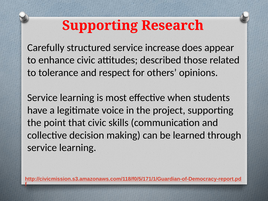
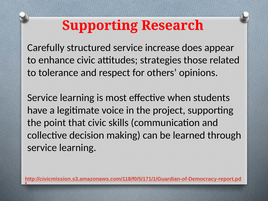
described: described -> strategies (161, 60)
